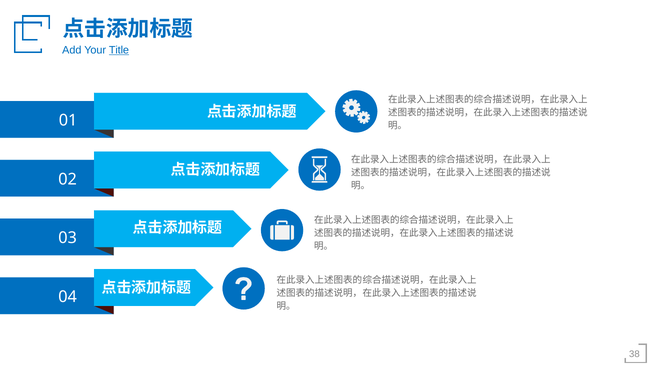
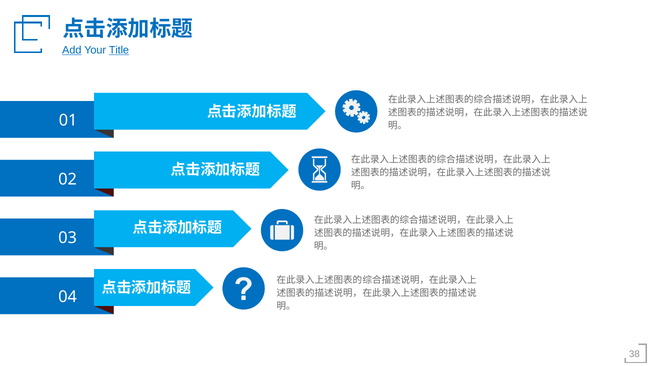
Add underline: none -> present (72, 50)
